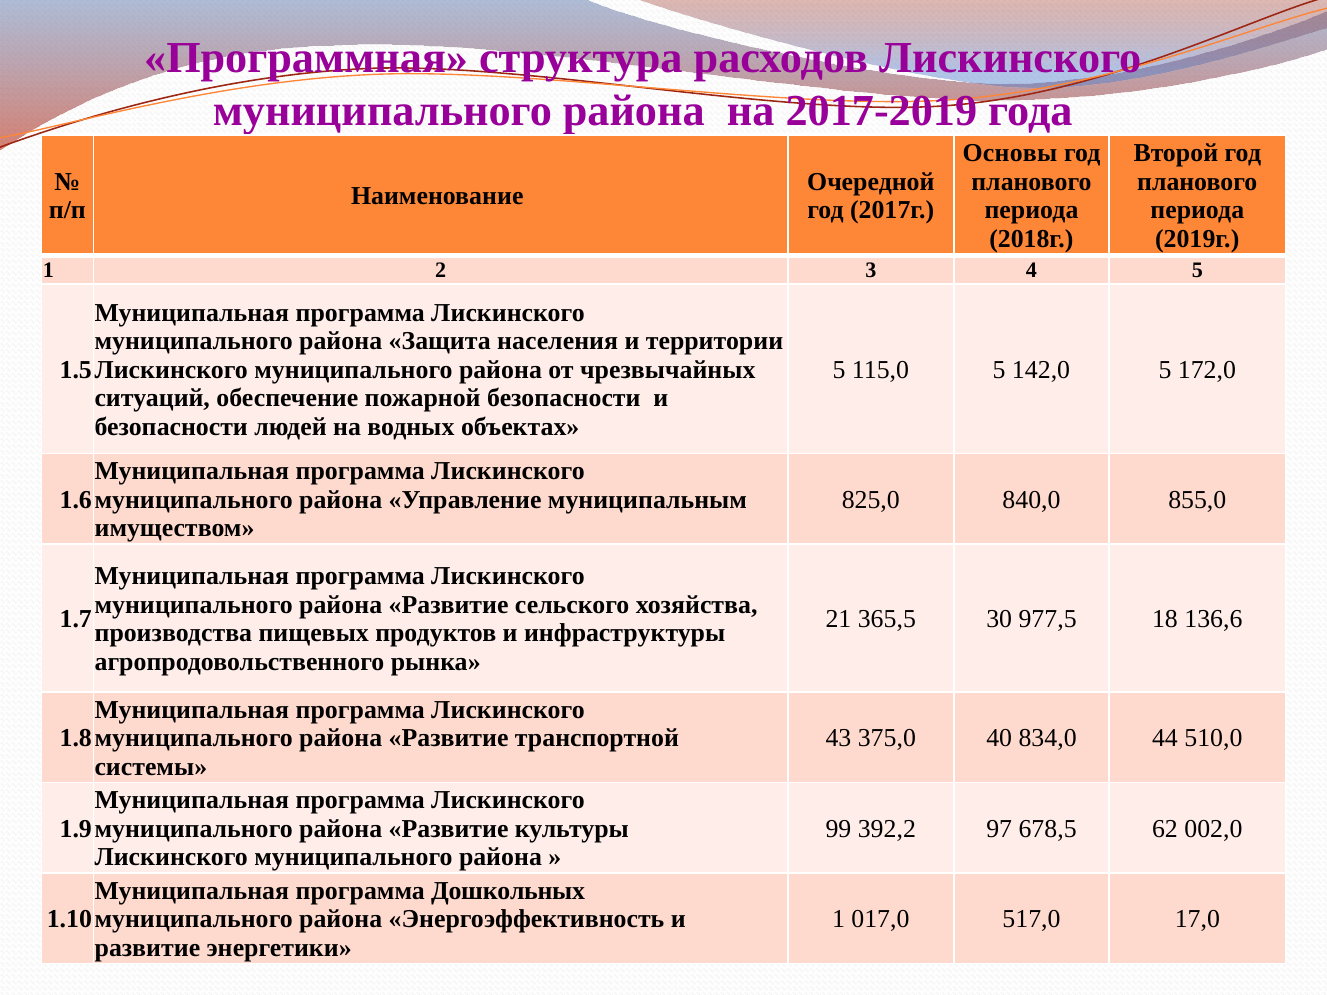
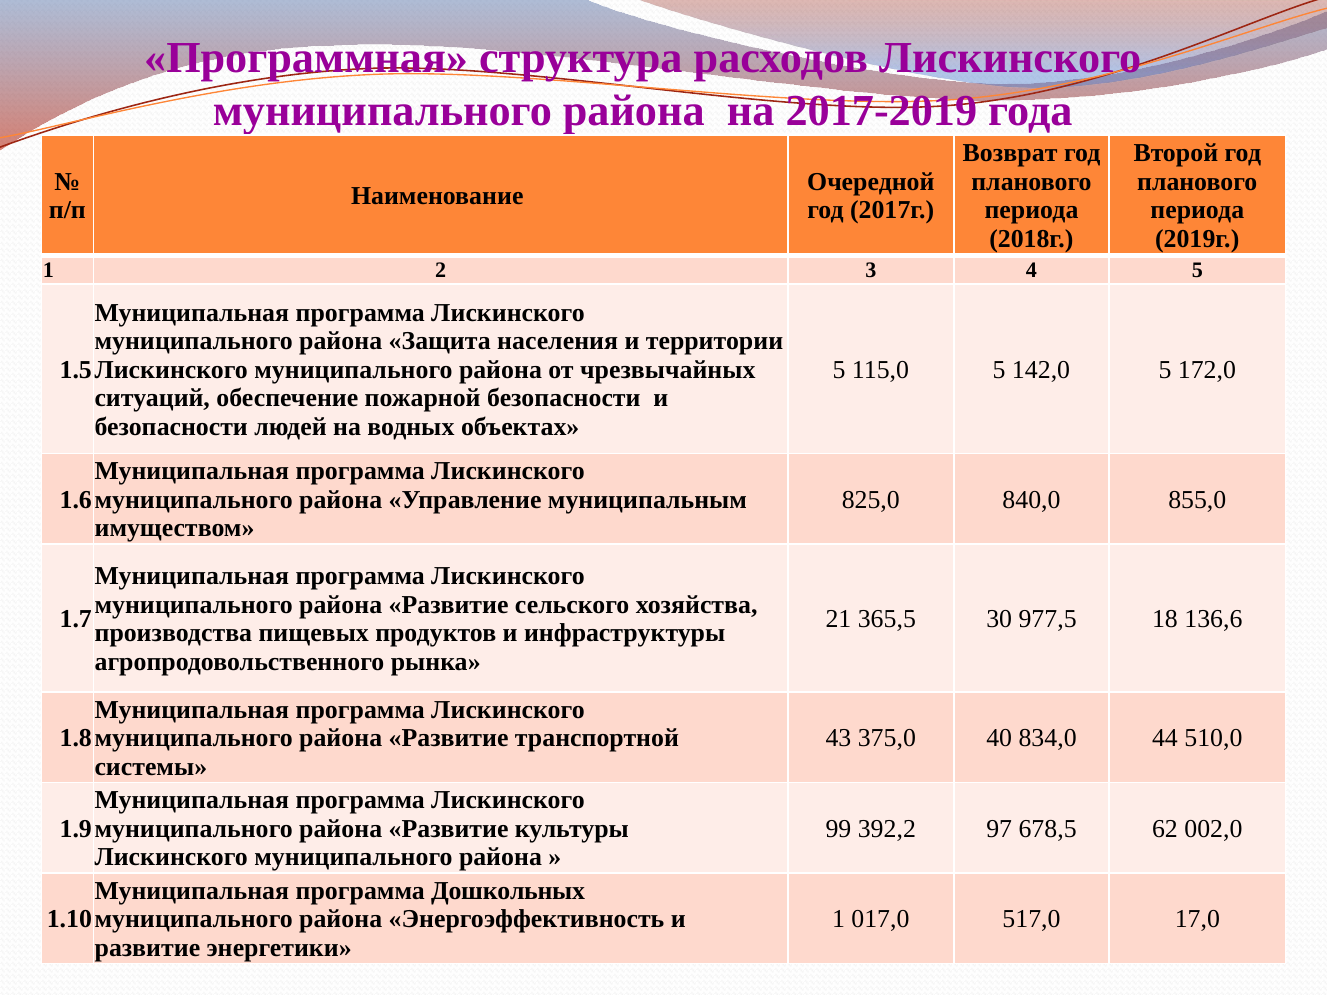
Основы: Основы -> Возврат (1010, 153)
